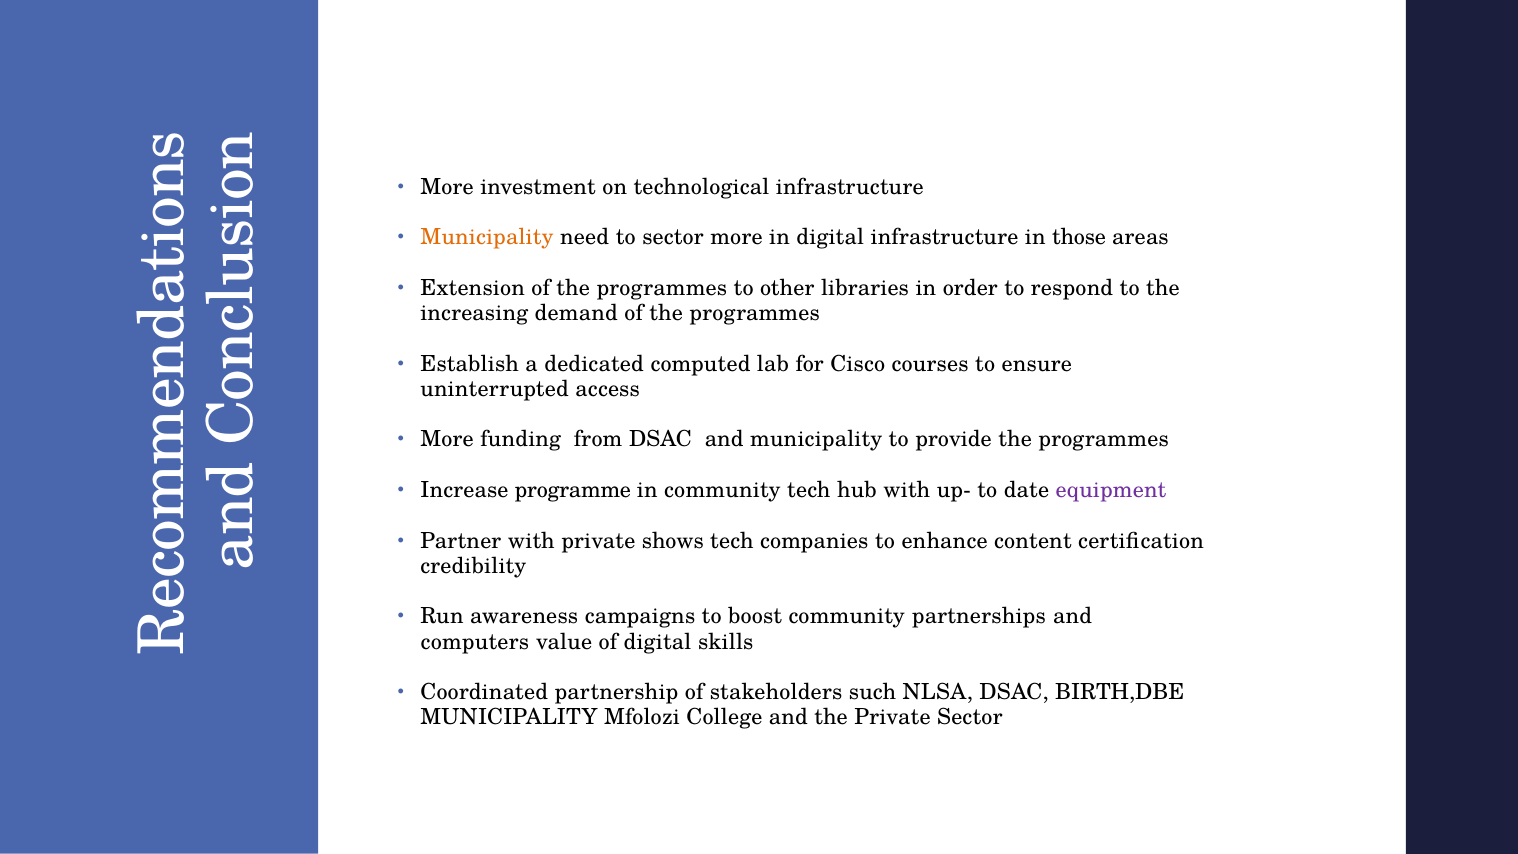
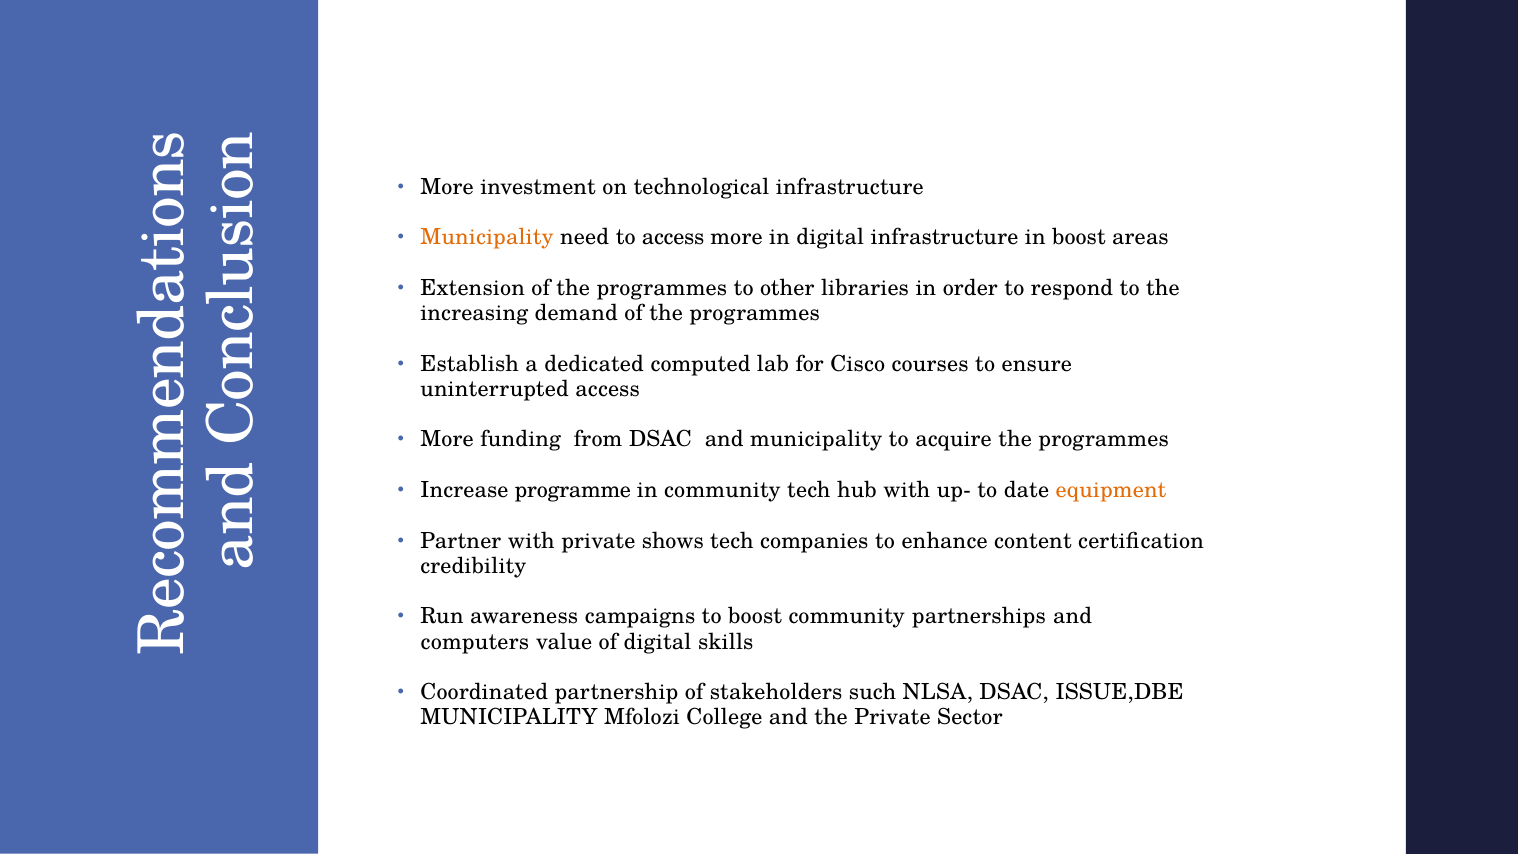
to sector: sector -> access (673, 237)
in those: those -> boost (1079, 237)
provide: provide -> acquire (954, 440)
equipment colour: purple -> orange (1111, 490)
BIRTH,DBE: BIRTH,DBE -> ISSUE,DBE (1120, 692)
